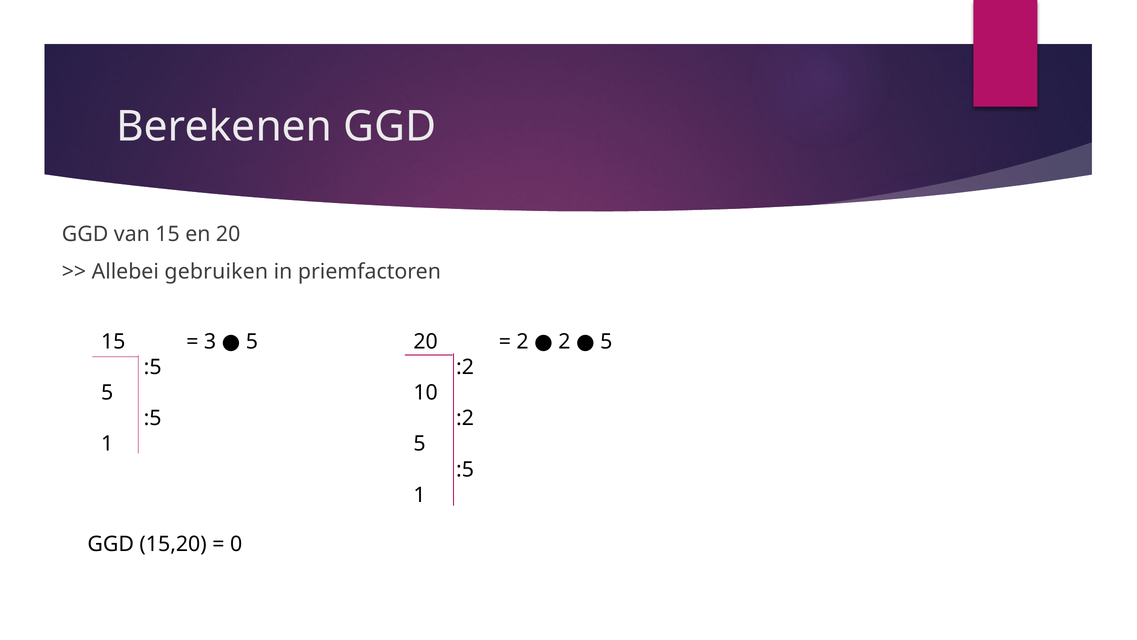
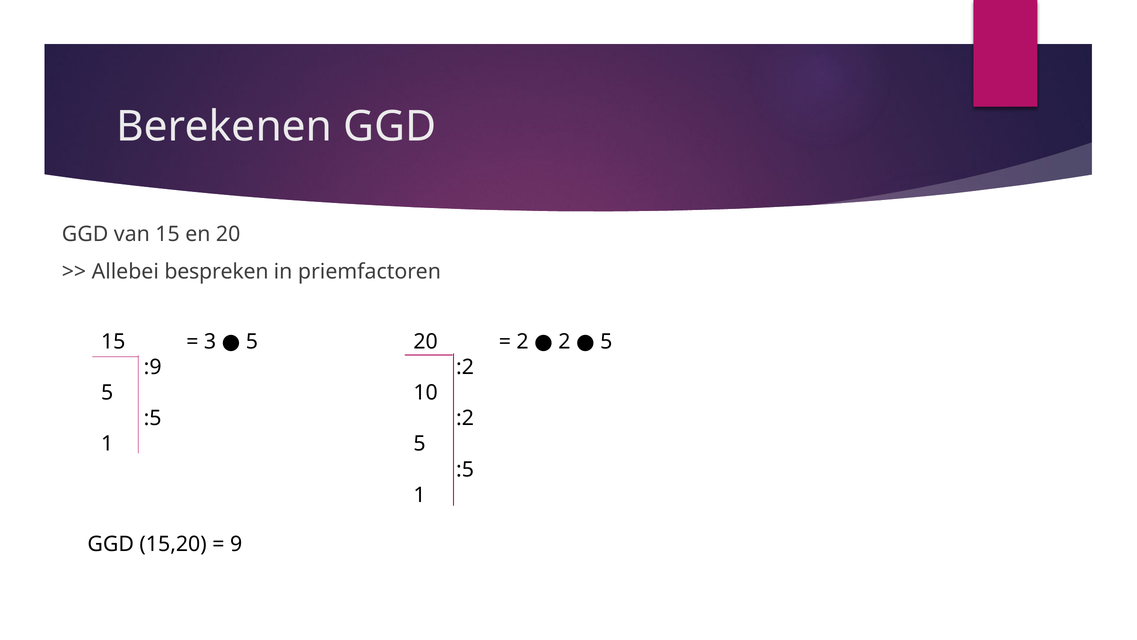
gebruiken: gebruiken -> bespreken (216, 271)
:5: :5 -> :9 (153, 367)
0: 0 -> 9 (236, 544)
